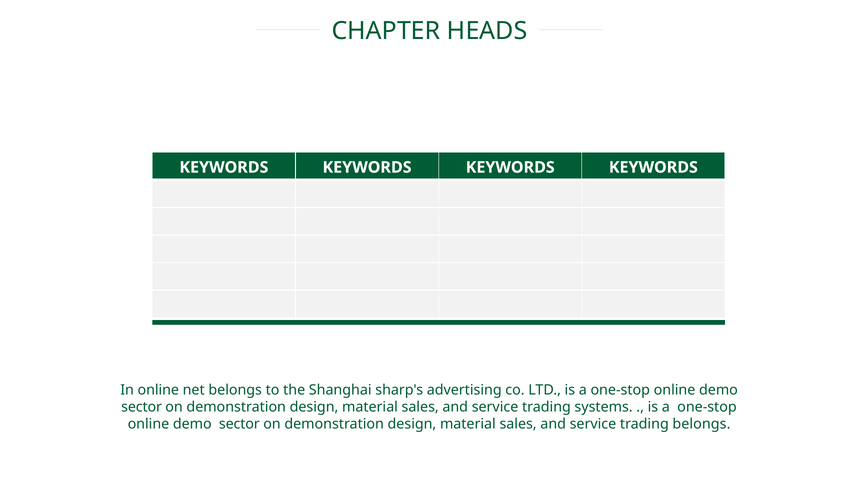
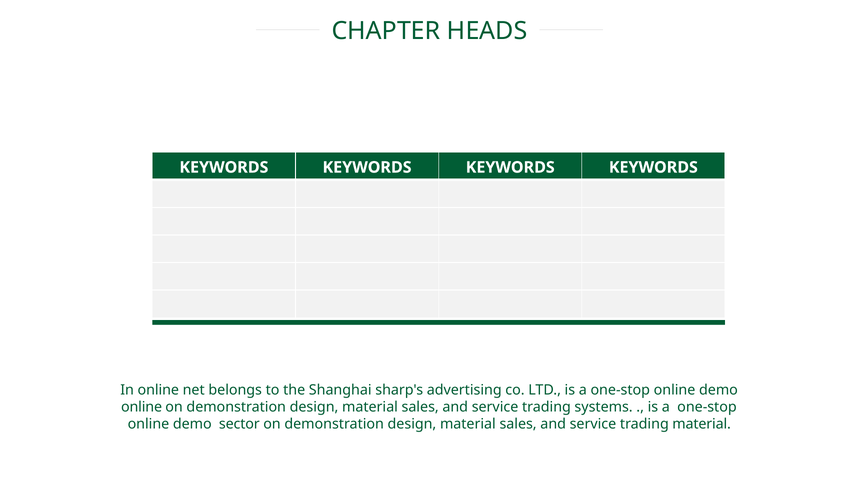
sector: sector -> online (142, 407)
trading belongs: belongs -> material (702, 424)
